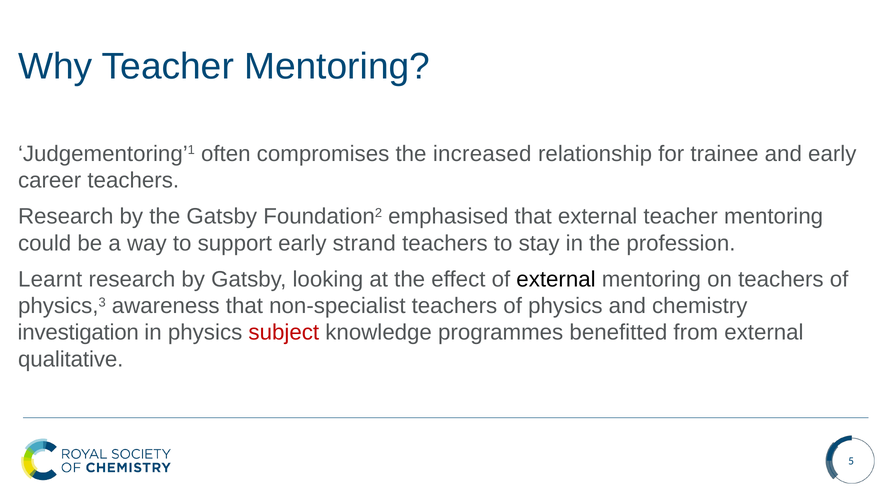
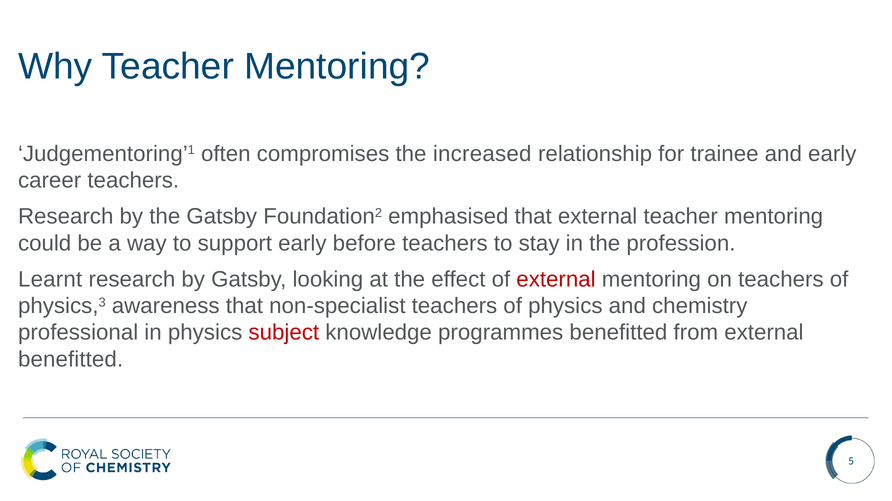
strand: strand -> before (364, 244)
external colour: black -> red (556, 280)
investigation: investigation -> professional (78, 333)
qualitative: qualitative -> benefitted (71, 360)
